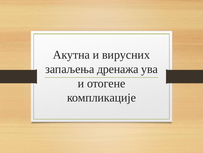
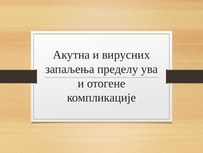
дренажа: дренажа -> пределу (118, 69)
